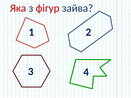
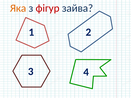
Яка colour: red -> orange (18, 8)
